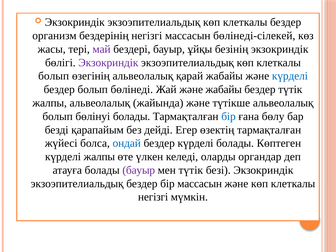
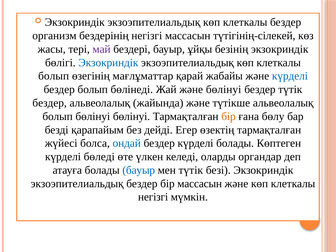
бөлінеді-сілекей: бөлінеді-сілекей -> түтігінің-сілекей (254, 36)
Экзокриндік colour: purple -> blue (108, 63)
өзегінің альвеолалық: альвеолалық -> мағлұматтар (143, 76)
және жабайы: жабайы -> бөлінуі (224, 89)
жалпы: жалпы -> бездер (50, 103)
бөлінуі болады: болады -> бөлінуі (132, 116)
бір colour: blue -> orange (229, 116)
күрделі жалпы: жалпы -> бөледі (99, 157)
бауыр colour: purple -> blue (139, 170)
